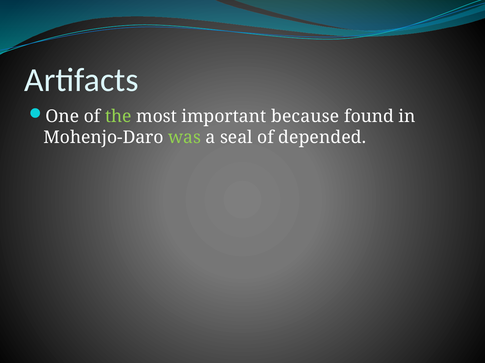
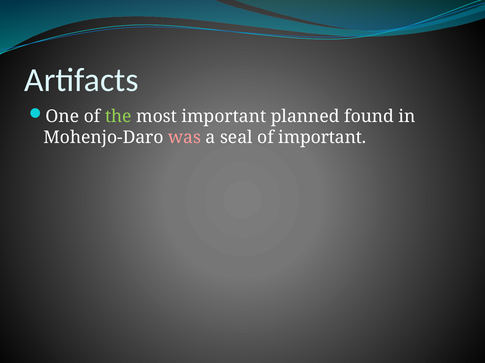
because: because -> planned (305, 117)
was colour: light green -> pink (185, 138)
of depended: depended -> important (322, 138)
